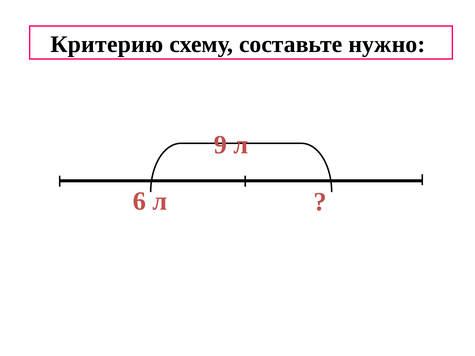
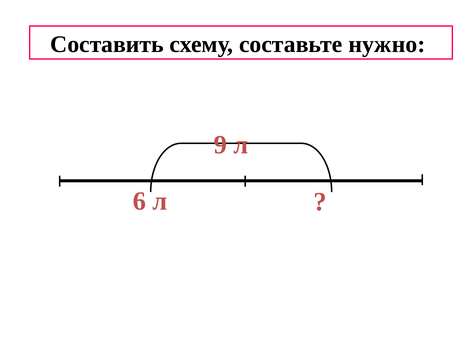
Критерию: Критерию -> Составить (107, 44)
